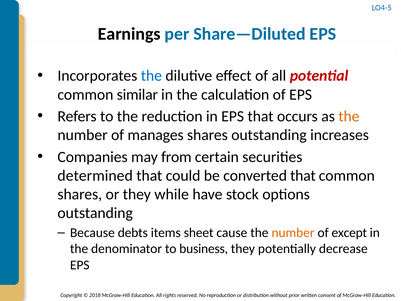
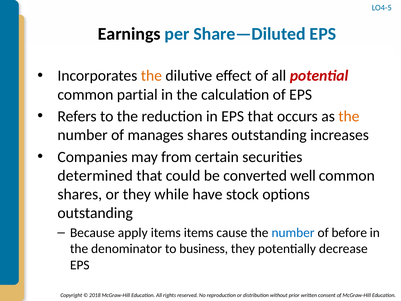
the colour: blue -> orange (151, 76)
similar: similar -> partial (137, 94)
converted that: that -> well (303, 175)
debts: debts -> apply (133, 233)
items sheet: sheet -> items (199, 233)
number colour: orange -> blue (293, 233)
except: except -> before (349, 233)
